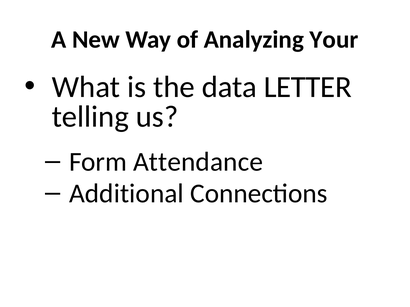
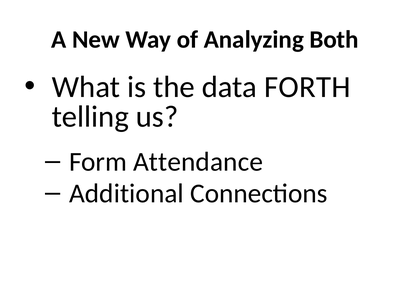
Your: Your -> Both (334, 40)
LETTER: LETTER -> FORTH (307, 87)
